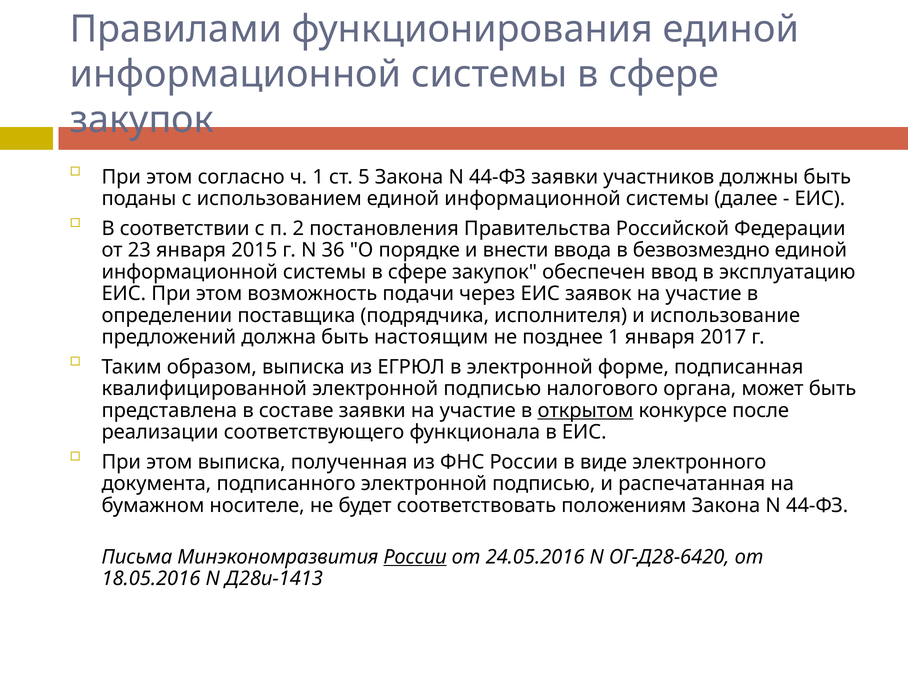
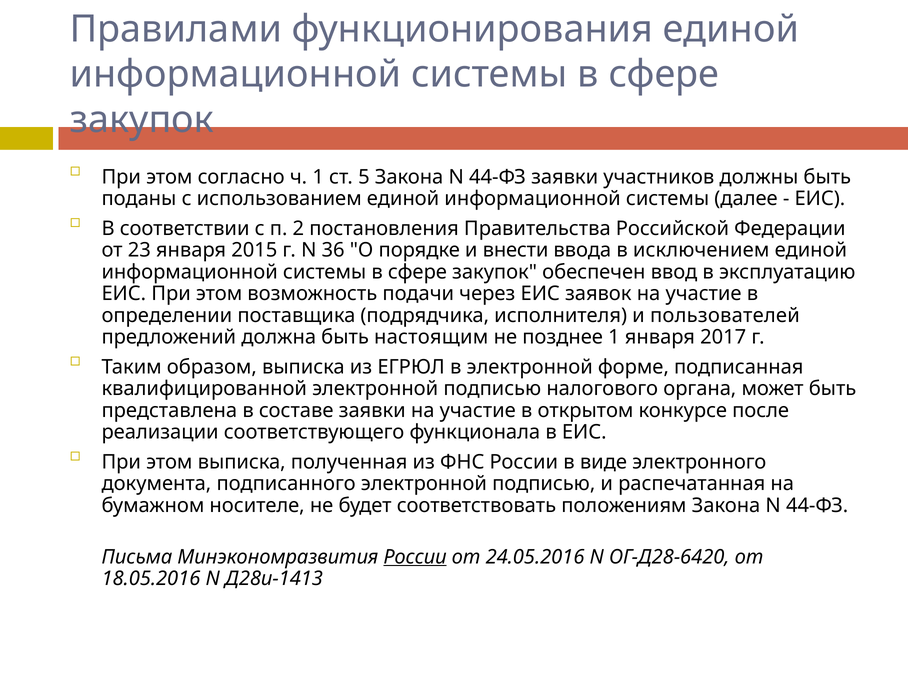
безвозмездно: безвозмездно -> исключением (701, 250)
использование: использование -> пользователей (725, 315)
открытом underline: present -> none (585, 410)
